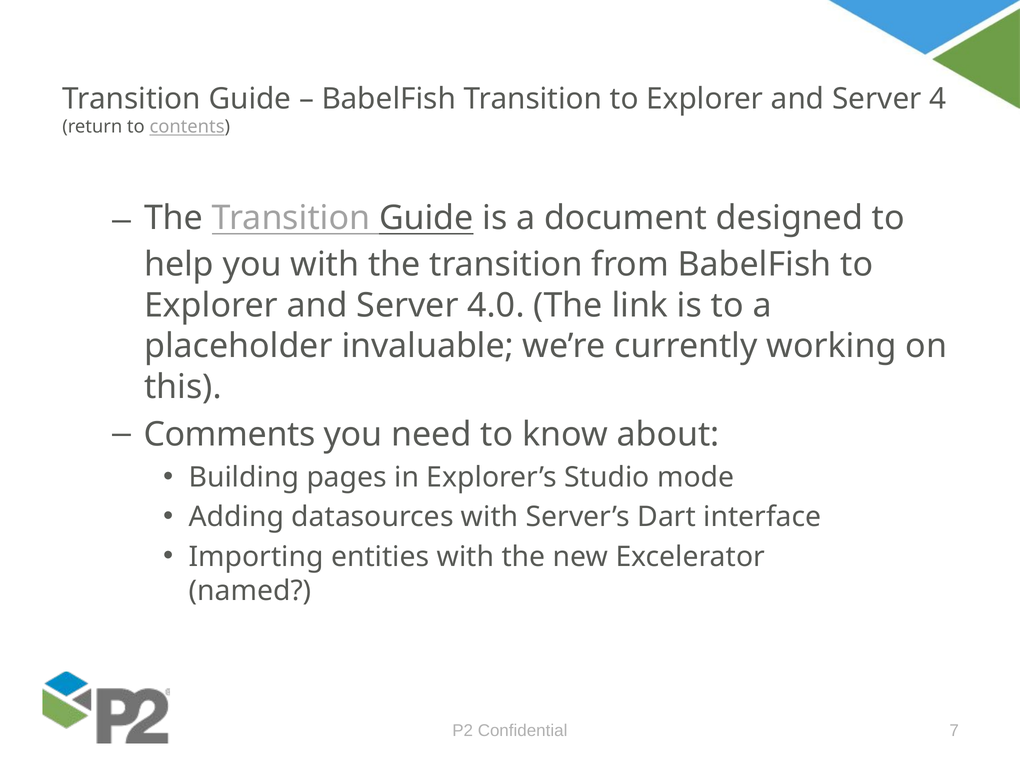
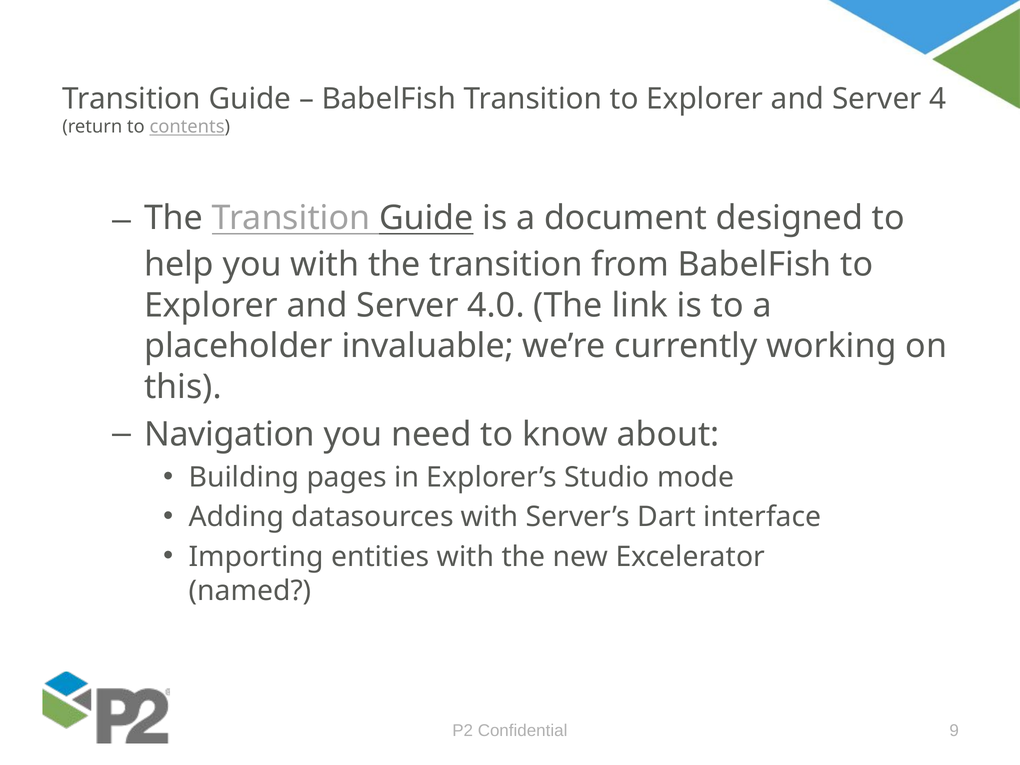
Comments: Comments -> Navigation (230, 435)
7: 7 -> 9 (954, 731)
